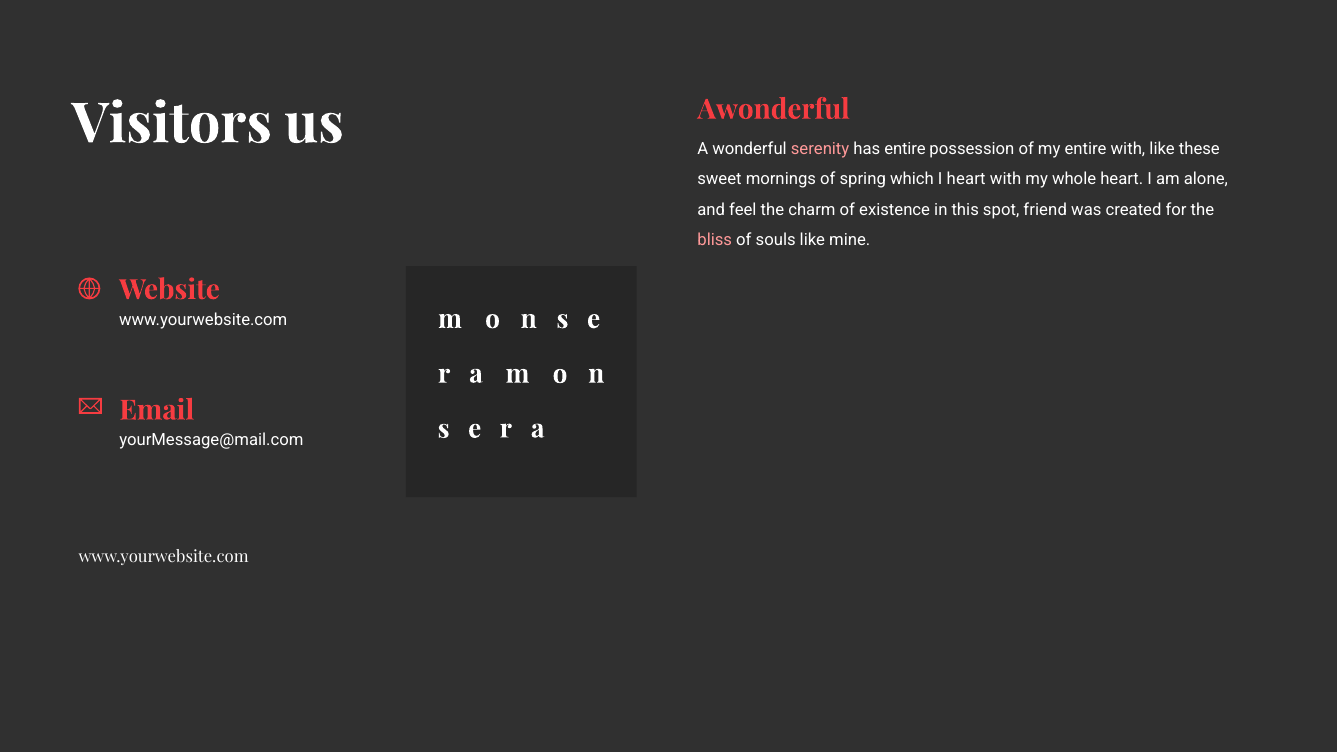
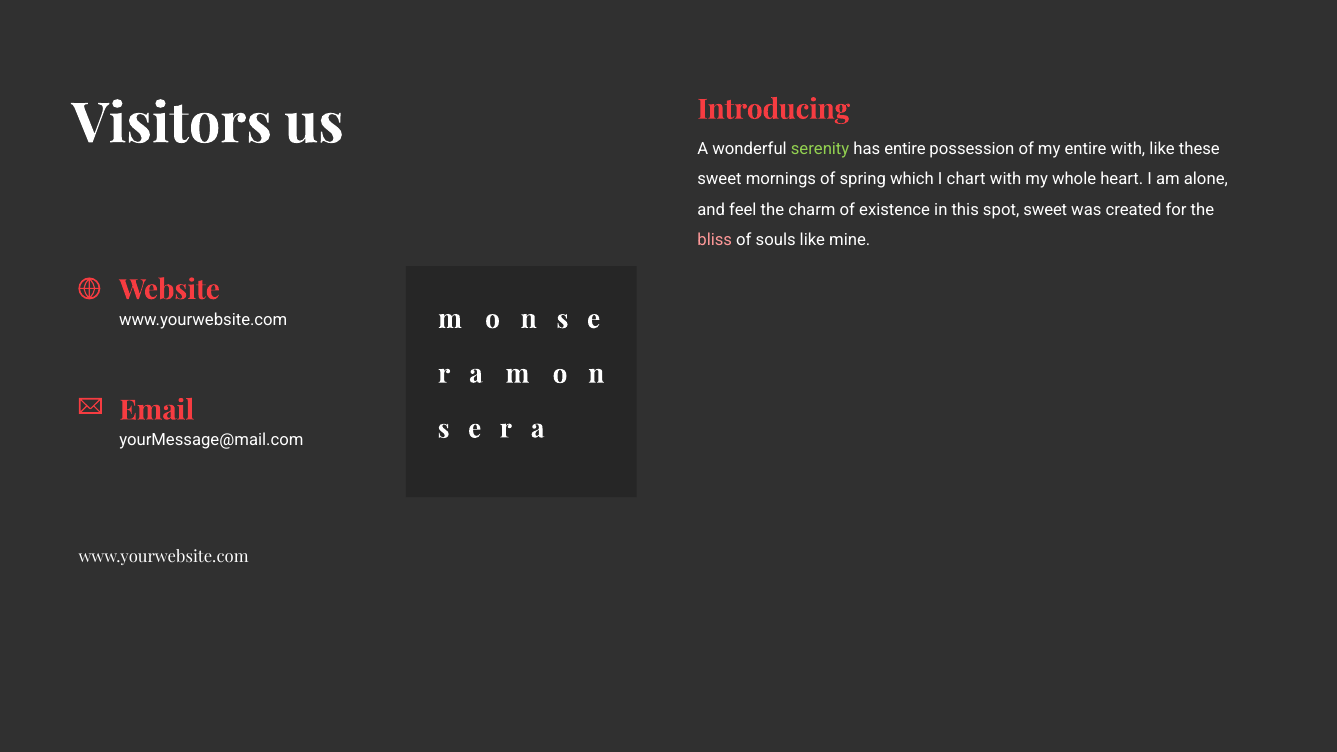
Awonderful: Awonderful -> Introducing (774, 110)
serenity colour: pink -> light green (820, 149)
I heart: heart -> chart (966, 179)
spot friend: friend -> sweet (1045, 210)
